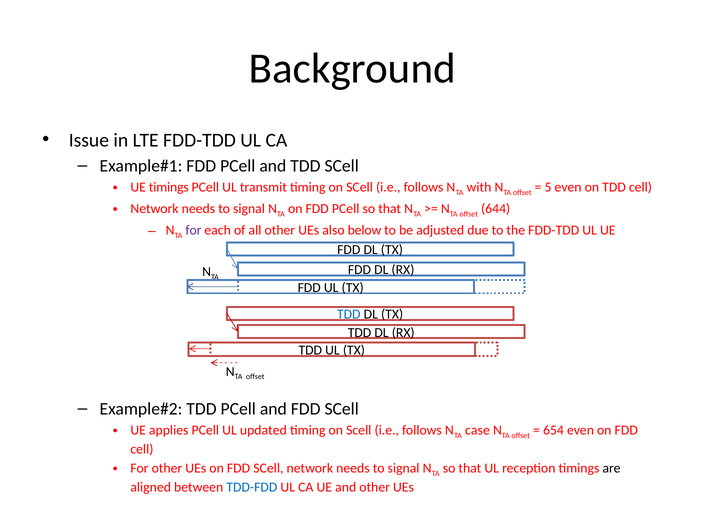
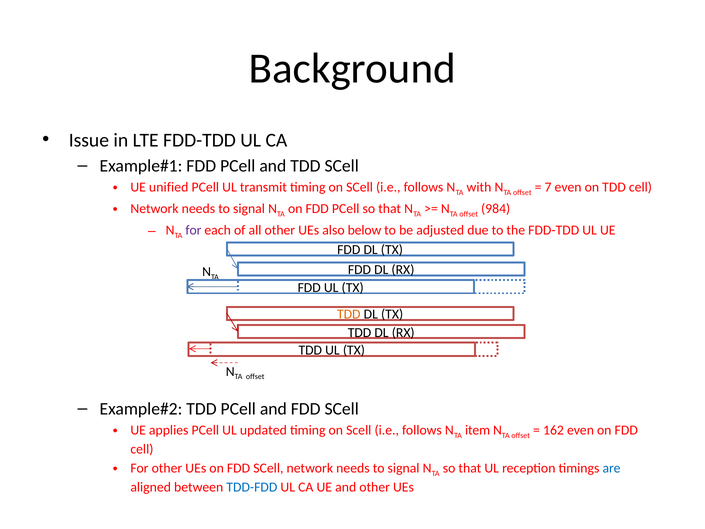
UE timings: timings -> unified (169, 187)
5: 5 -> 7 (548, 187)
644: 644 -> 984 (496, 209)
TDD colour: blue -> orange (349, 314)
case: case -> item (478, 430)
654: 654 -> 162 (553, 430)
are colour: black -> blue (612, 468)
